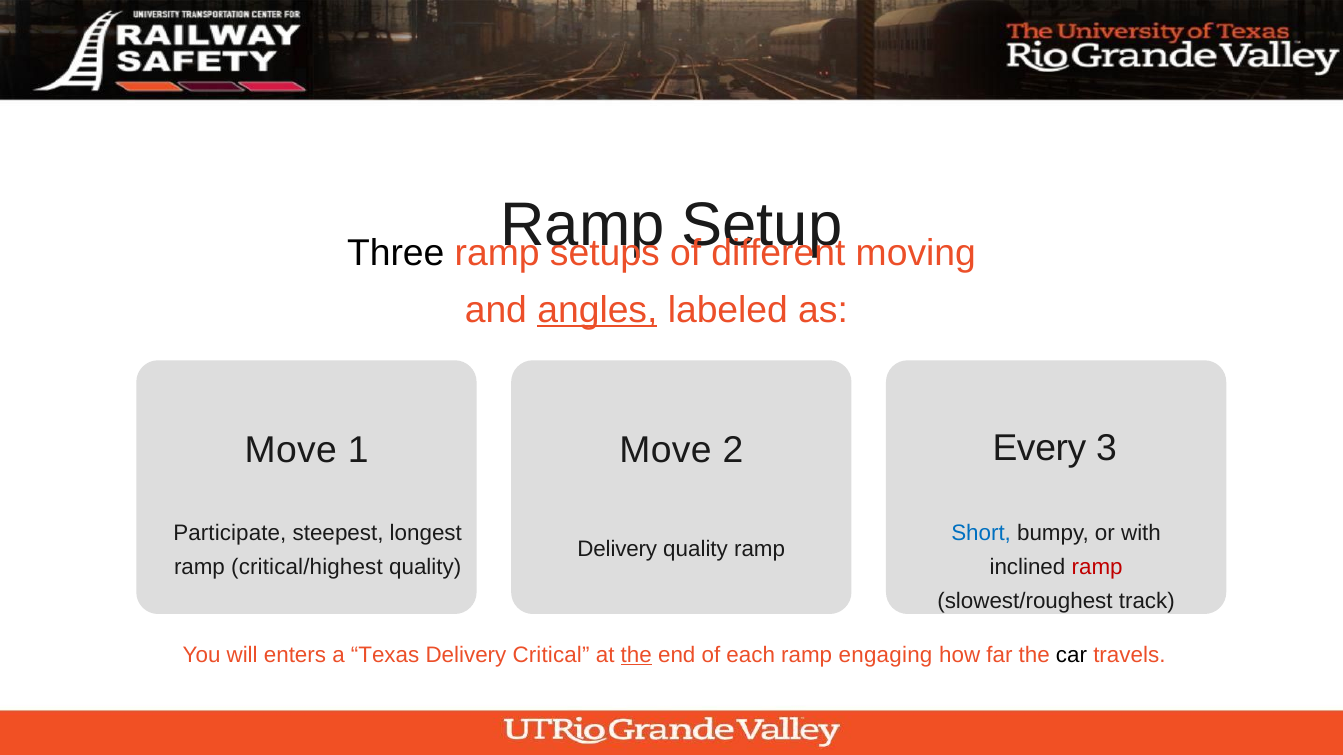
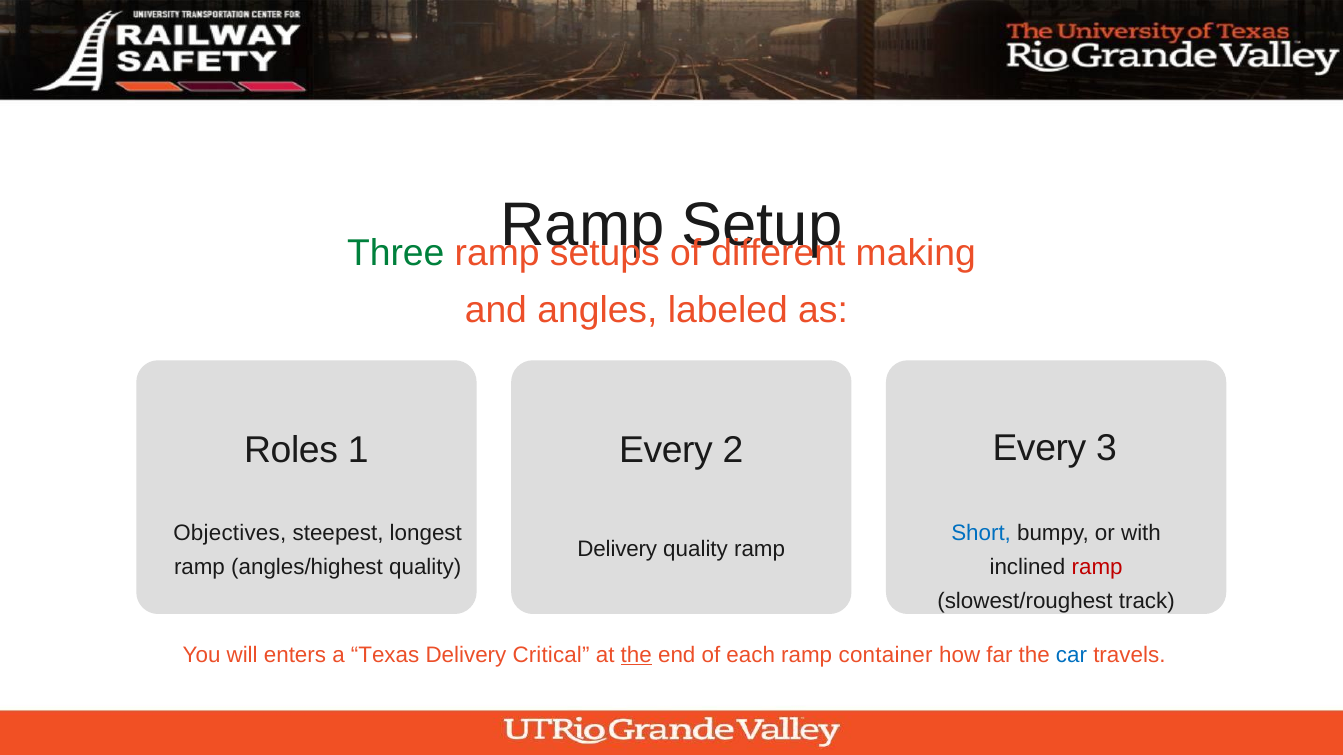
Three colour: black -> green (396, 254)
moving: moving -> making (916, 254)
angles underline: present -> none (597, 310)
Move: Move -> Roles (291, 451)
Move: Move -> Every (666, 451)
Participate: Participate -> Objectives (230, 533)
critical/highest: critical/highest -> angles/highest (307, 568)
engaging: engaging -> container (886, 655)
car colour: black -> blue (1072, 655)
